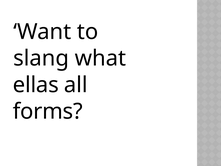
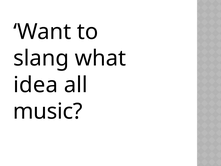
ellas: ellas -> idea (36, 85)
forms: forms -> music (48, 111)
